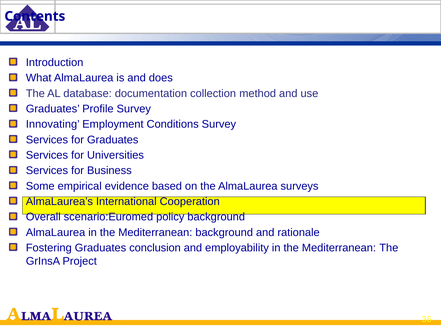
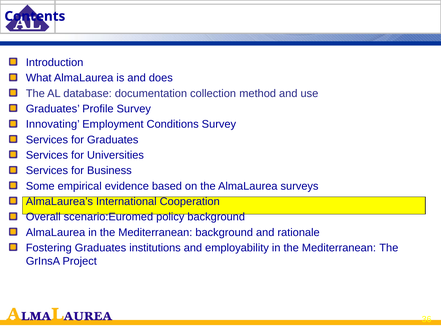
conclusion: conclusion -> institutions (155, 248)
